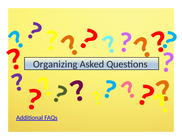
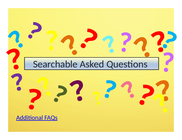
Organizing: Organizing -> Searchable (55, 64)
